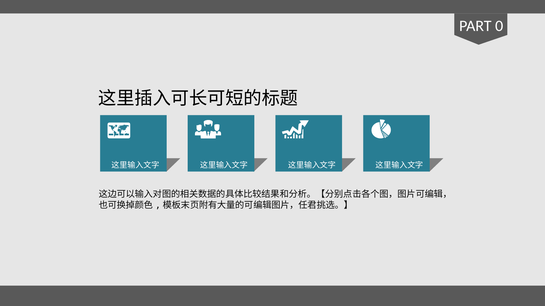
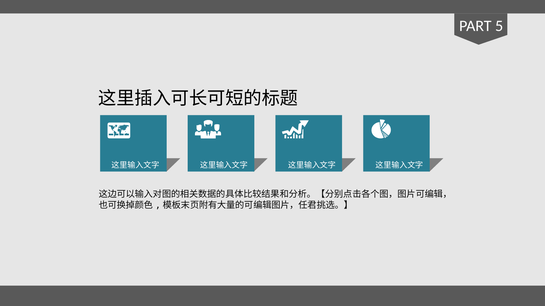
0: 0 -> 5 (499, 26)
